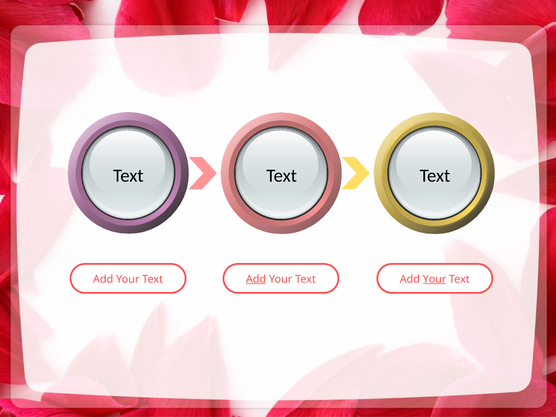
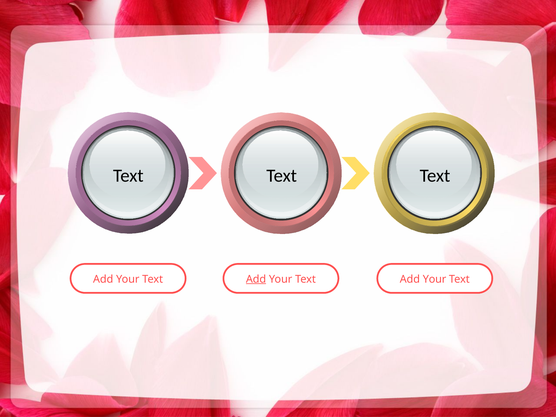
Your underline: present -> none (435, 279)
